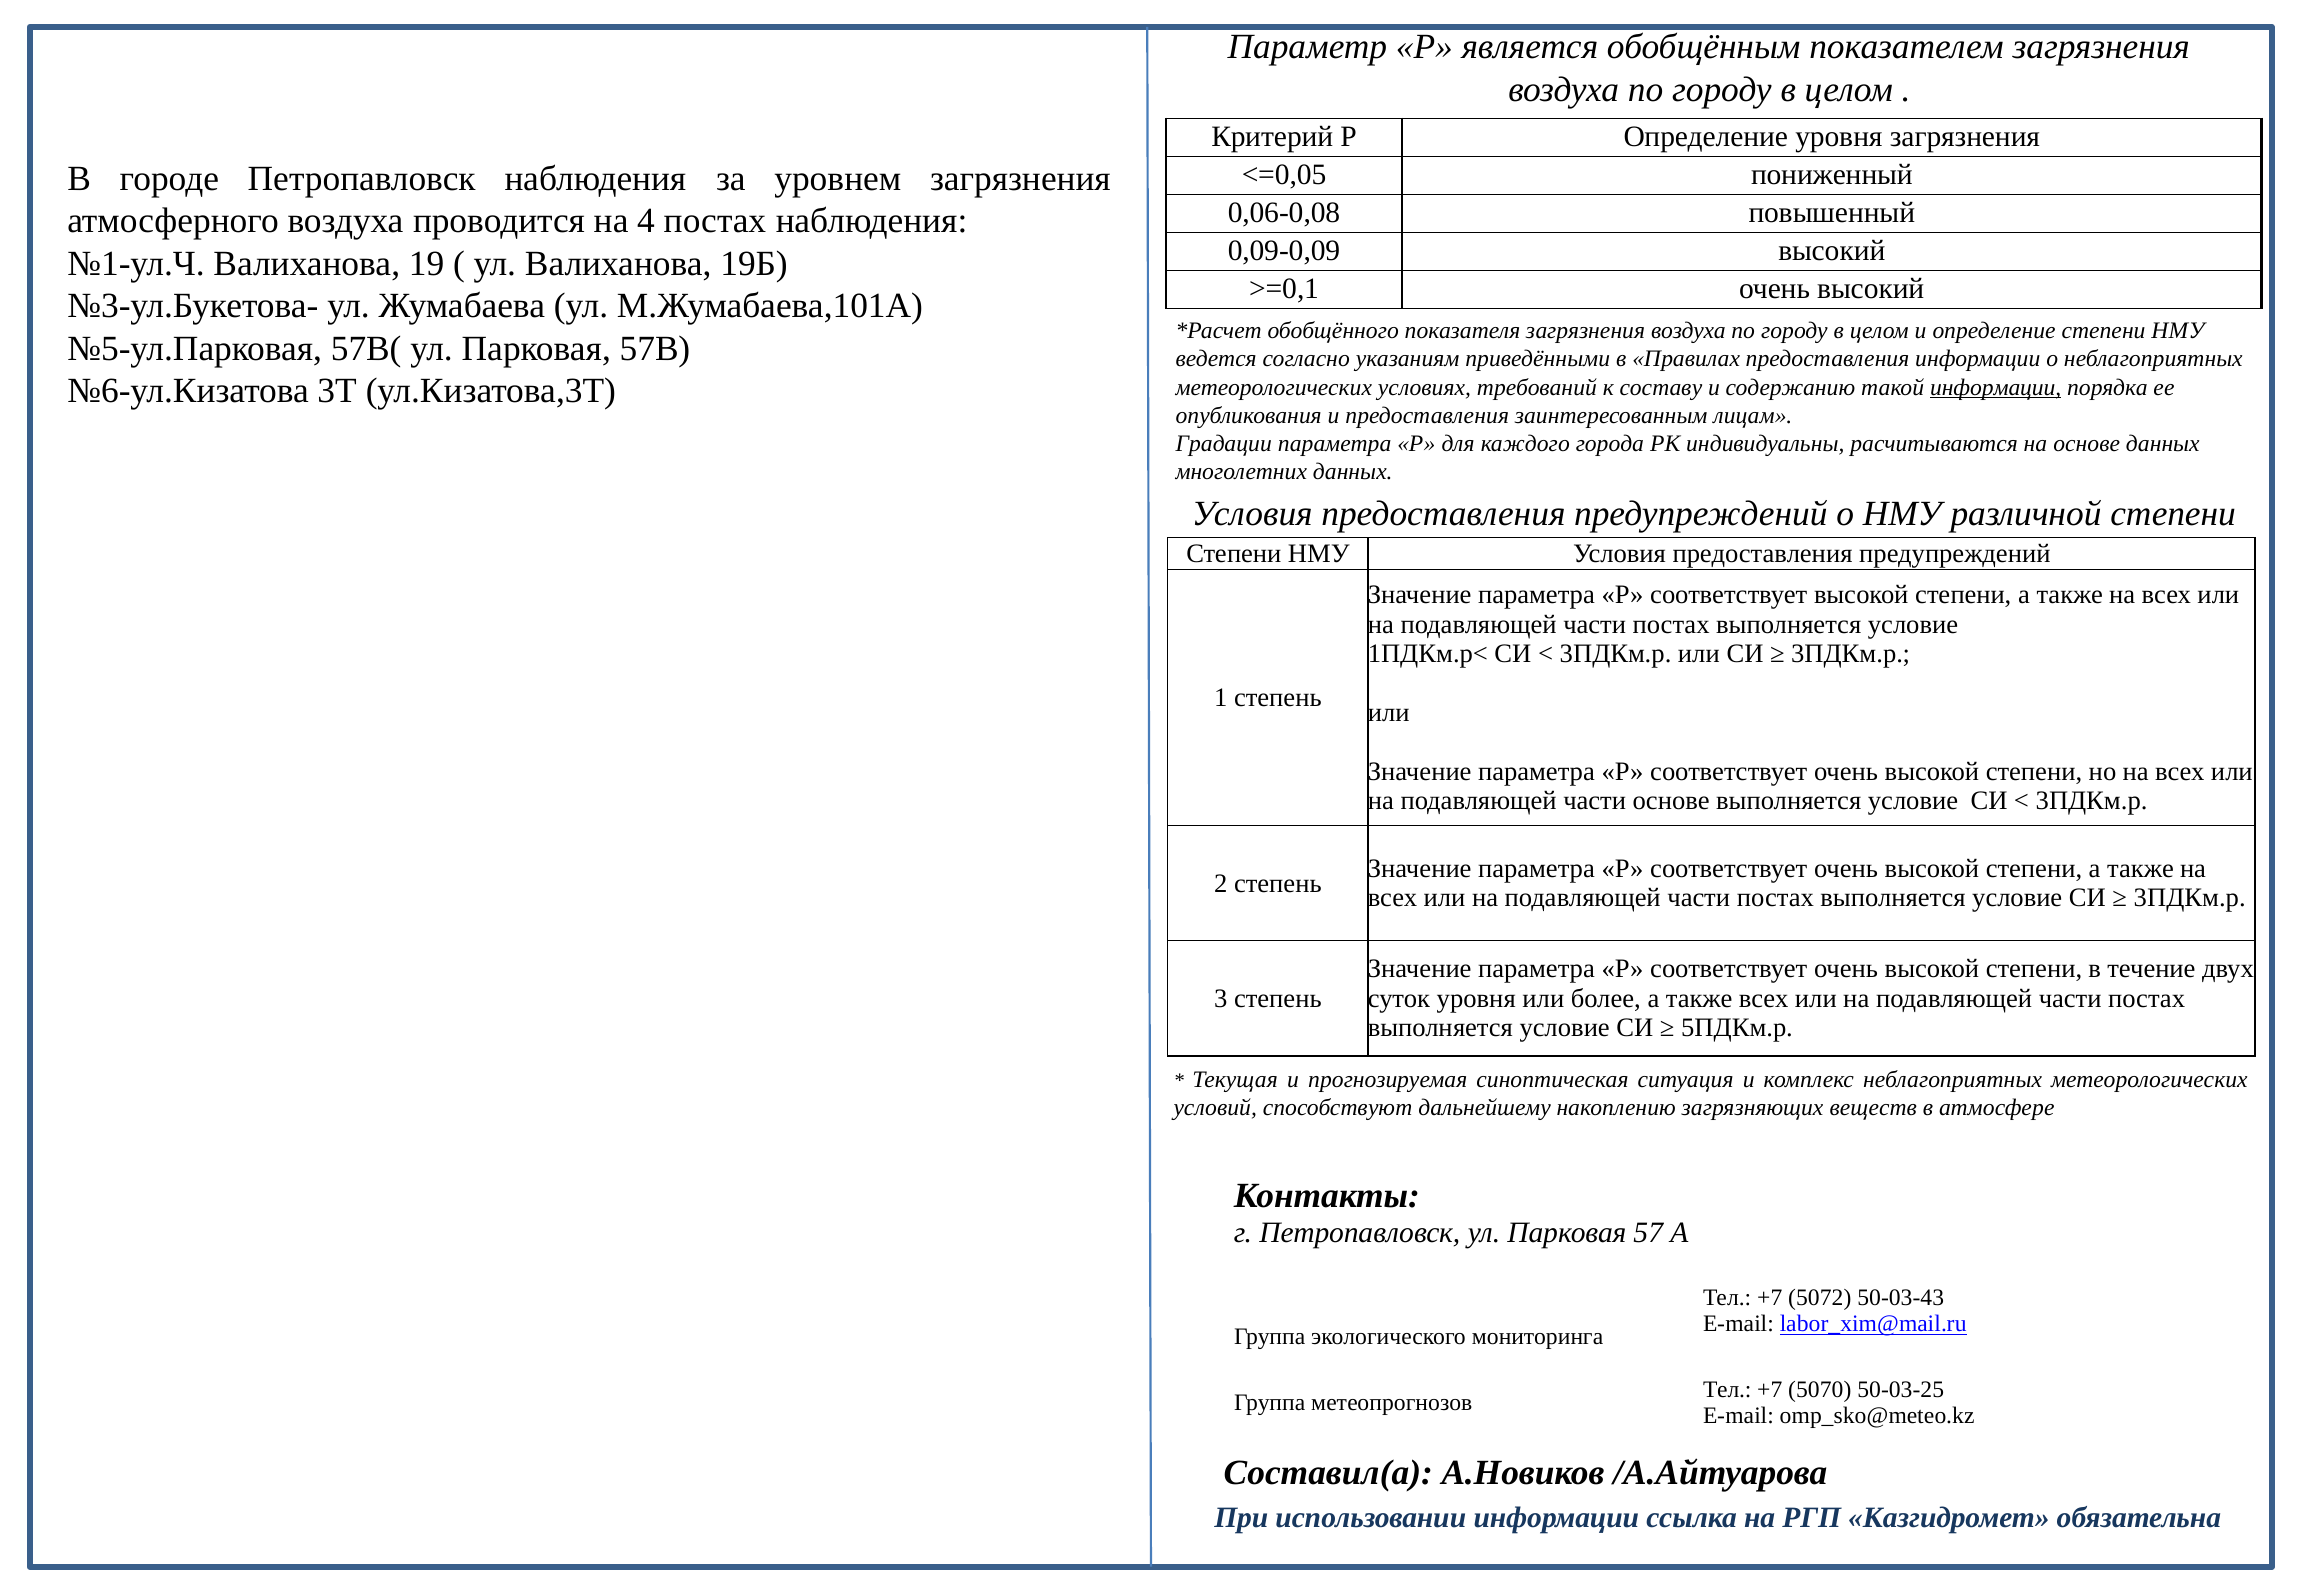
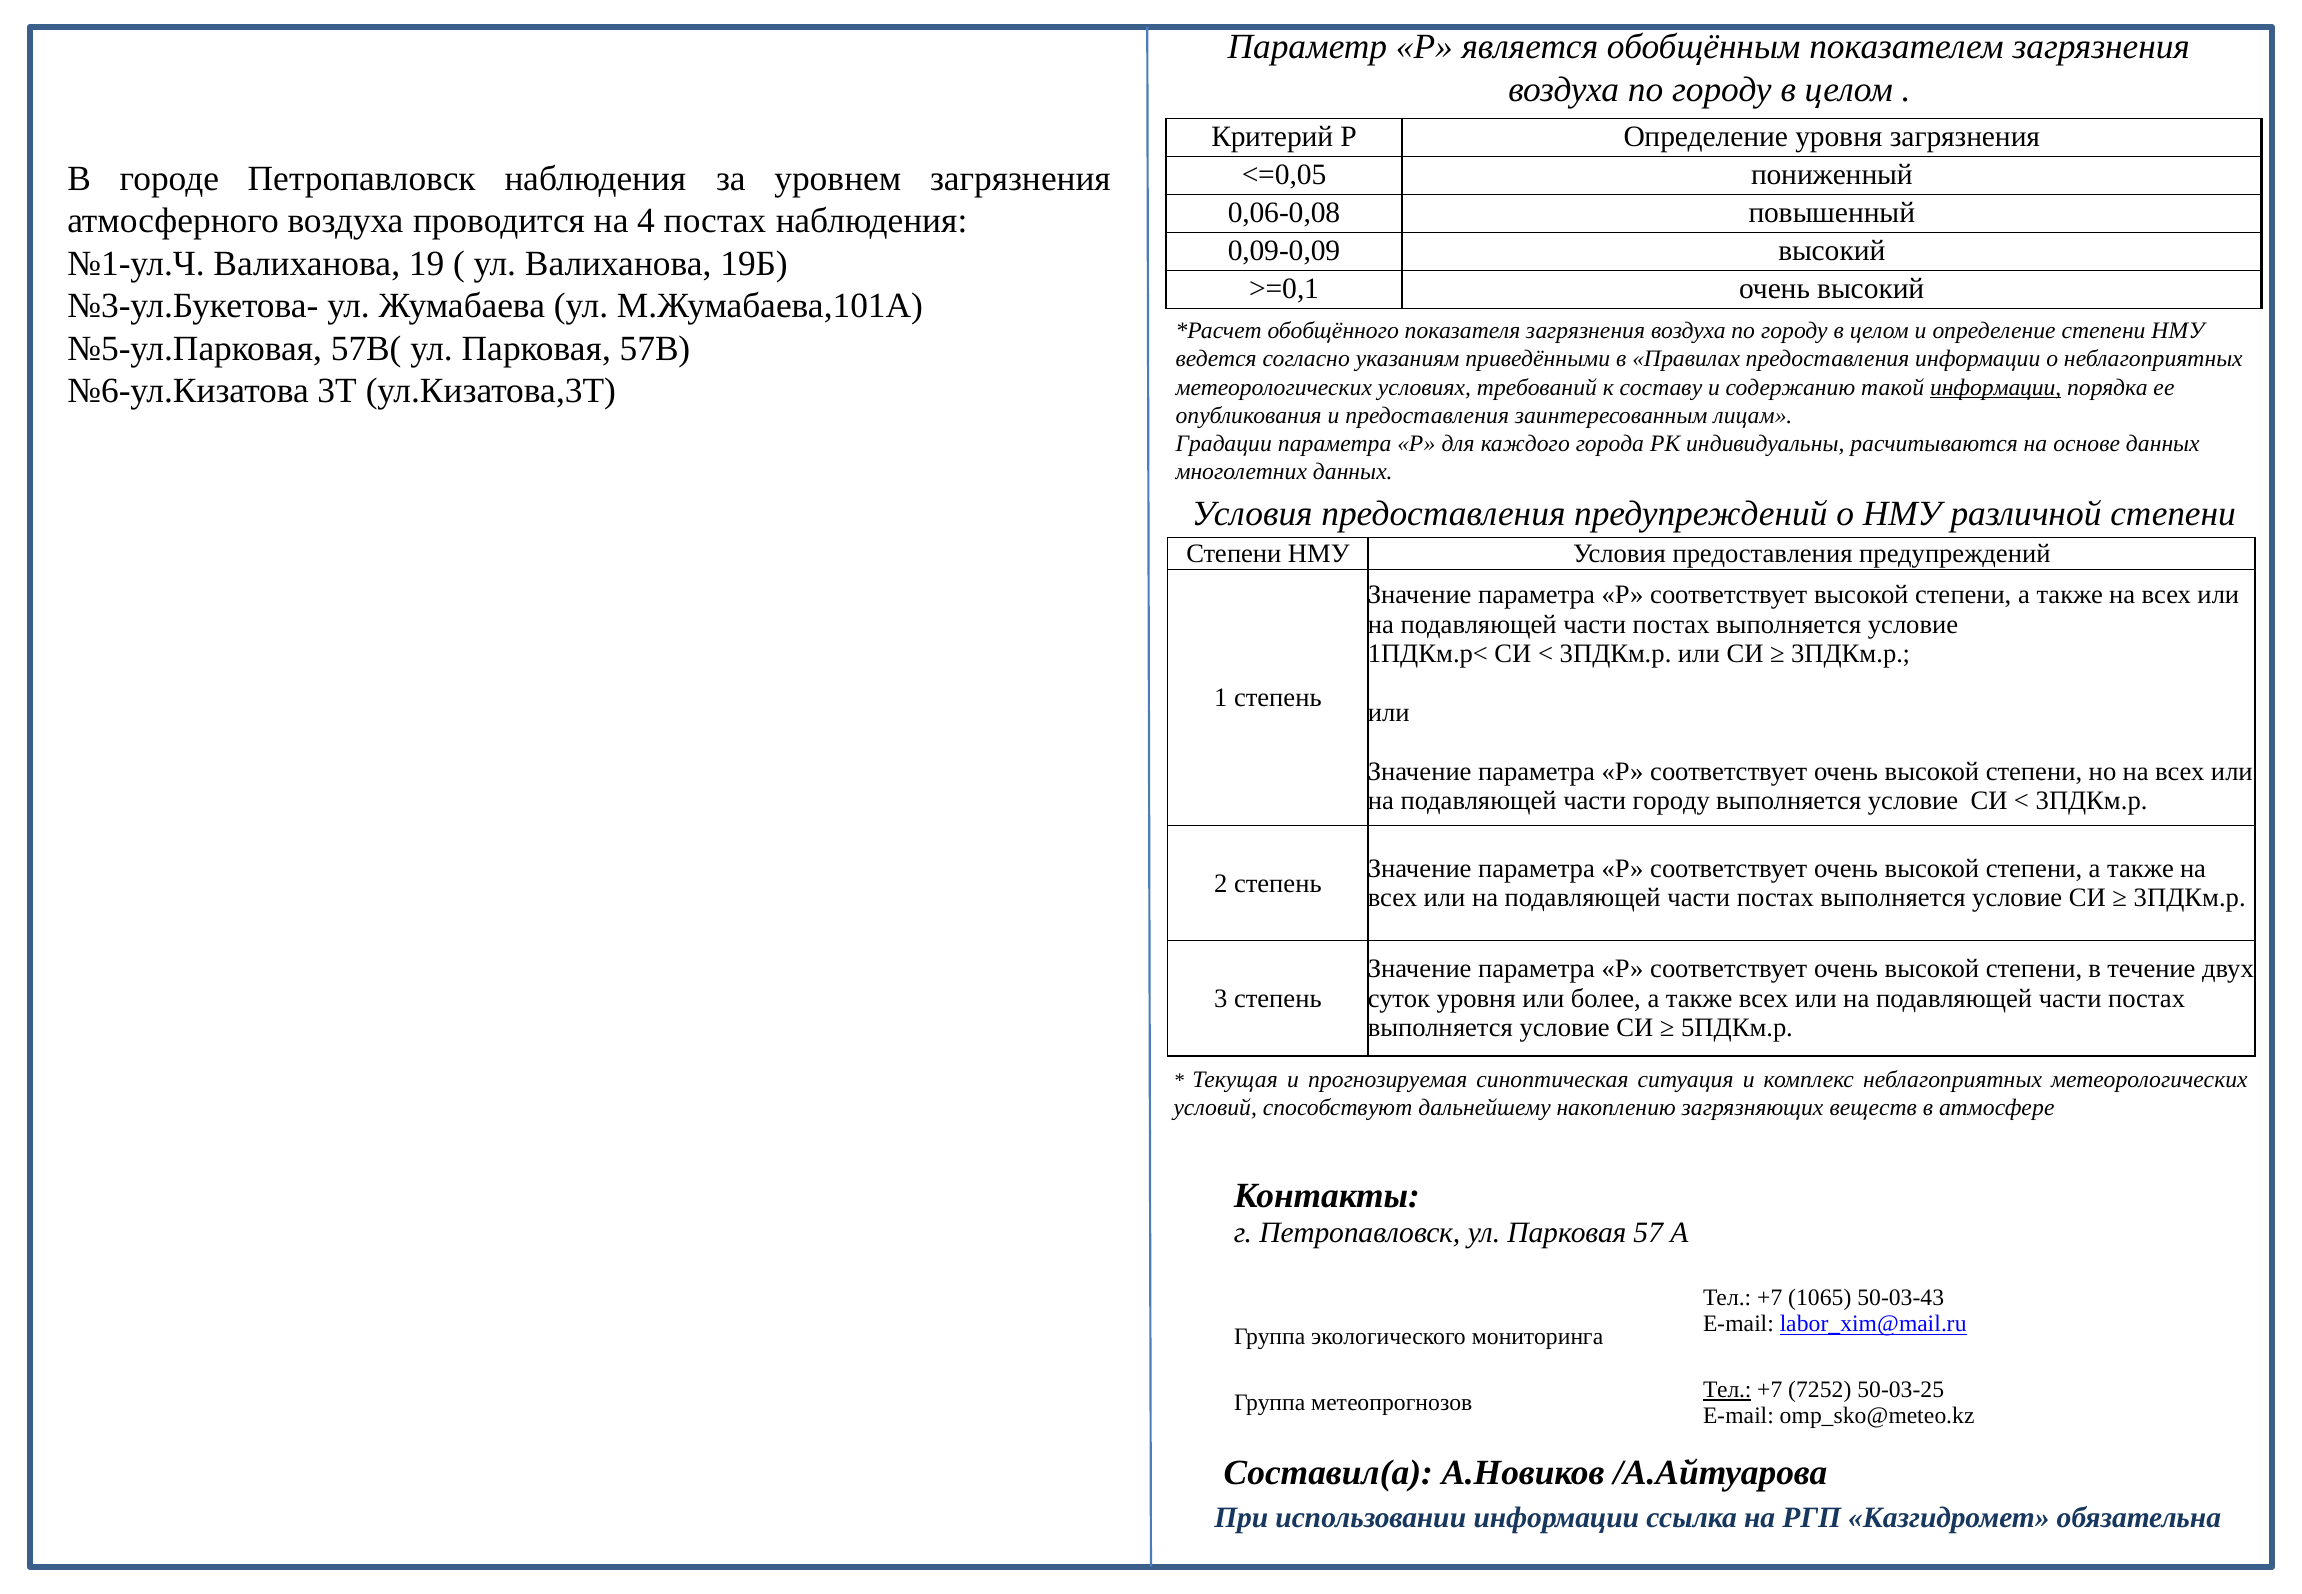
части основе: основе -> городу (1671, 801)
5072: 5072 -> 1065 (1820, 1297)
Тел underline: none -> present (1727, 1389)
5070: 5070 -> 7252 (1820, 1389)
